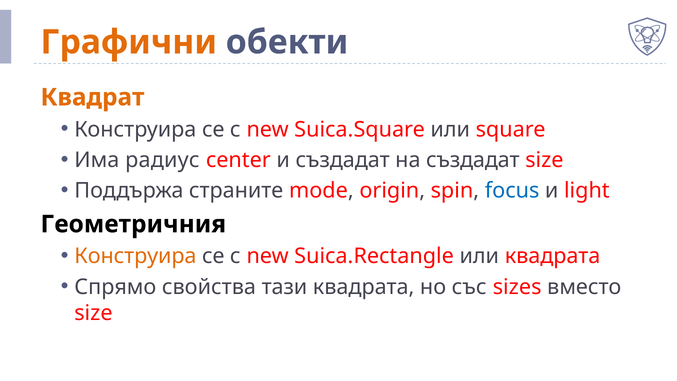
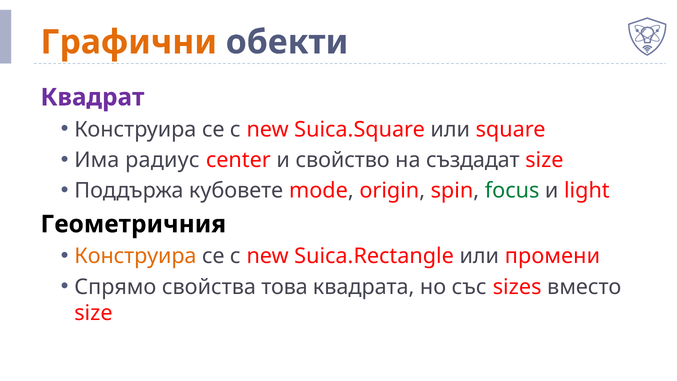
Квадрат colour: orange -> purple (92, 97)
и създадат: създадат -> свойство (343, 160)
страните: страните -> кубовете (236, 191)
focus colour: blue -> green (512, 191)
или квадрата: квадрата -> промени (552, 256)
тази: тази -> това (285, 287)
